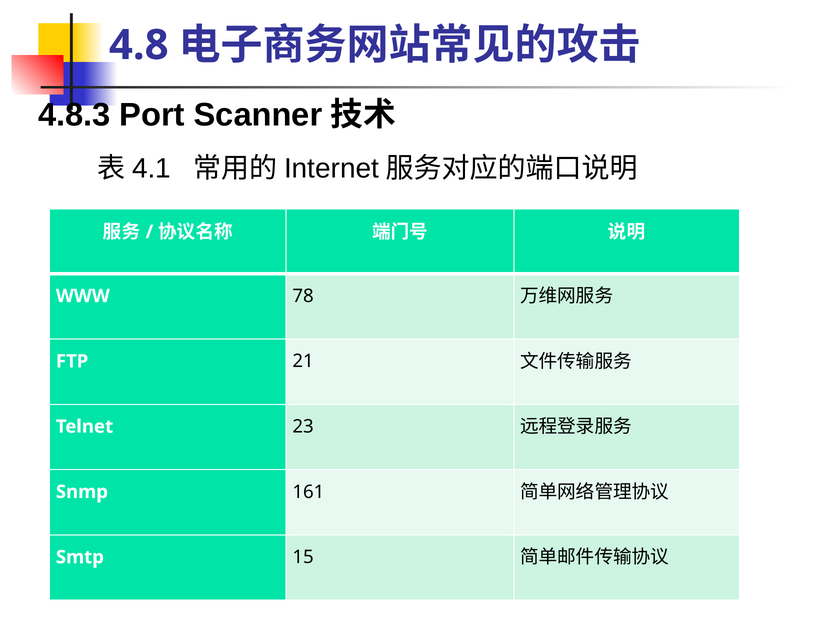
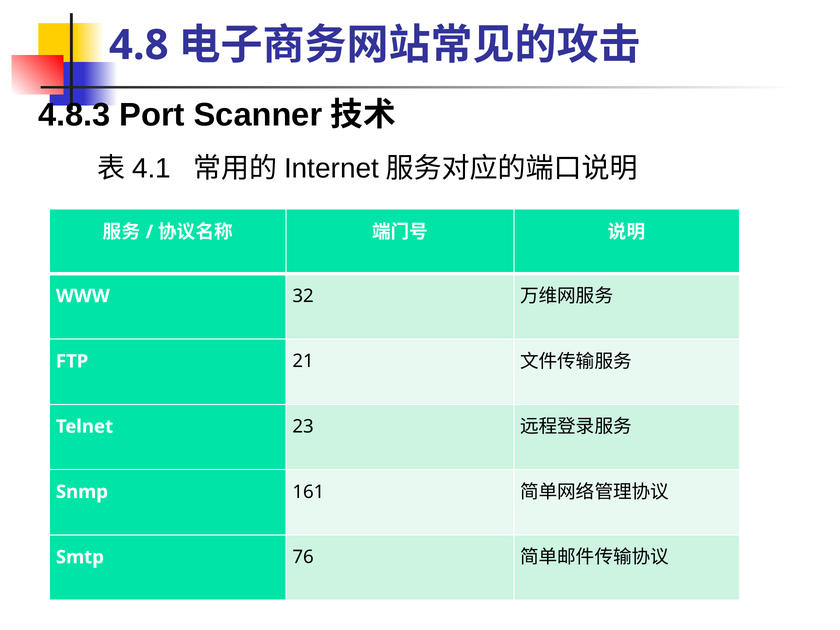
78: 78 -> 32 (303, 296)
15: 15 -> 76 (303, 557)
